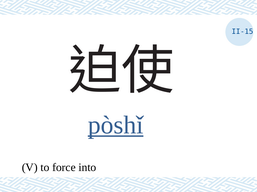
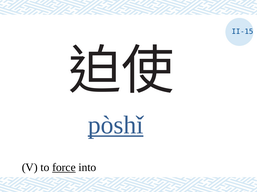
force underline: none -> present (64, 168)
